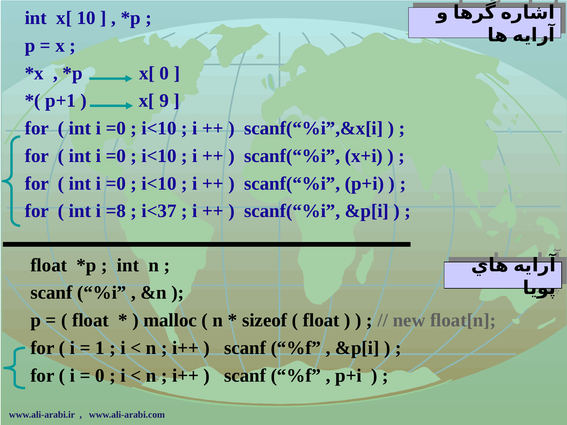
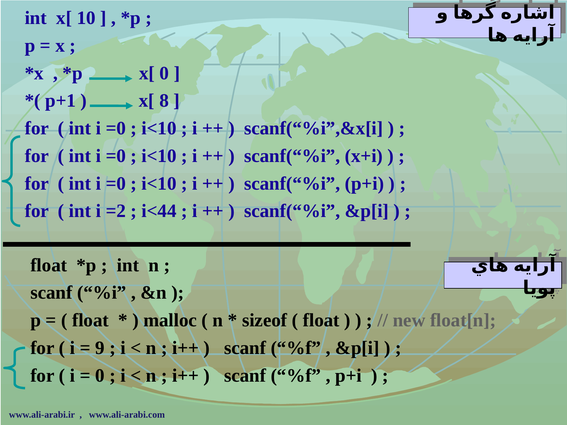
9: 9 -> 8 (164, 101)
=8: =8 -> =2 (116, 211)
i<37: i<37 -> i<44 (159, 211)
1: 1 -> 9 (100, 348)
